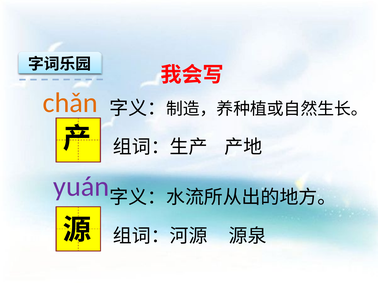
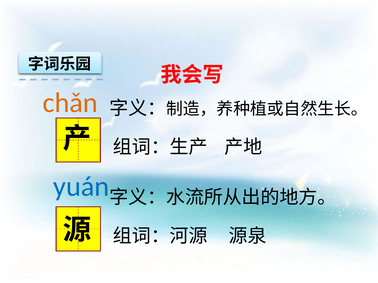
yuán colour: purple -> blue (81, 187)
